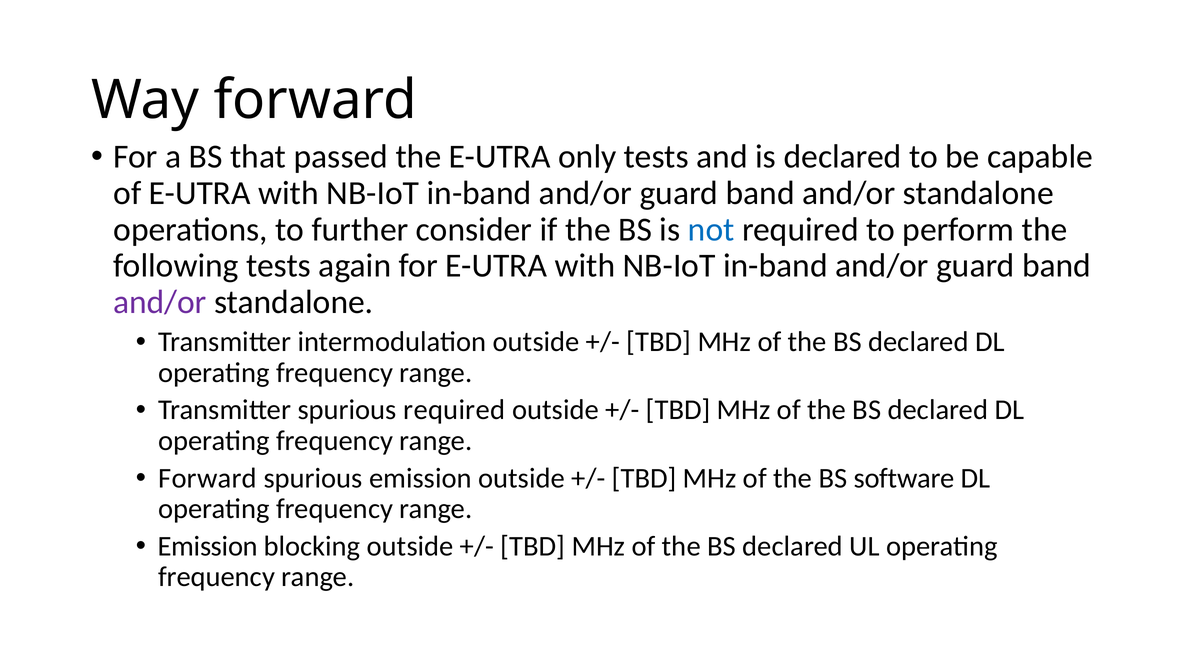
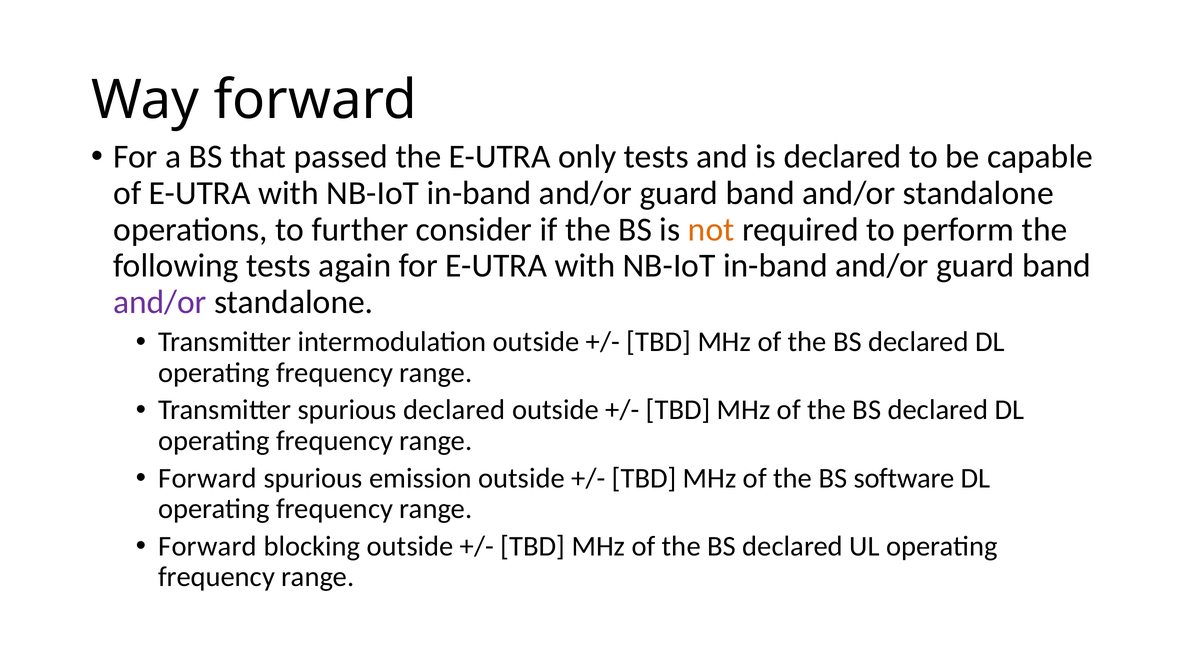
not colour: blue -> orange (711, 229)
spurious required: required -> declared (454, 410)
Emission: Emission -> Forward (208, 546)
